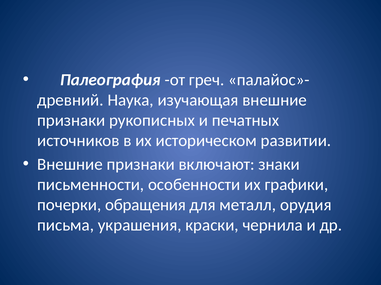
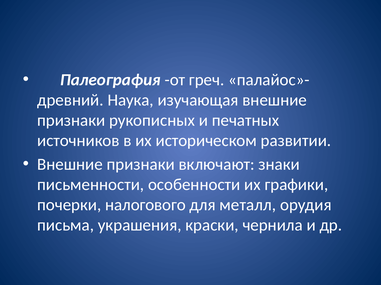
обращения: обращения -> налогового (145, 205)
